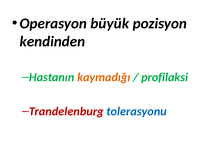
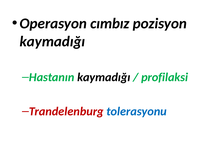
büyük: büyük -> cımbız (110, 24)
kendinden: kendinden -> kaymadığı (52, 42)
kaymadığı colour: orange -> black (104, 78)
